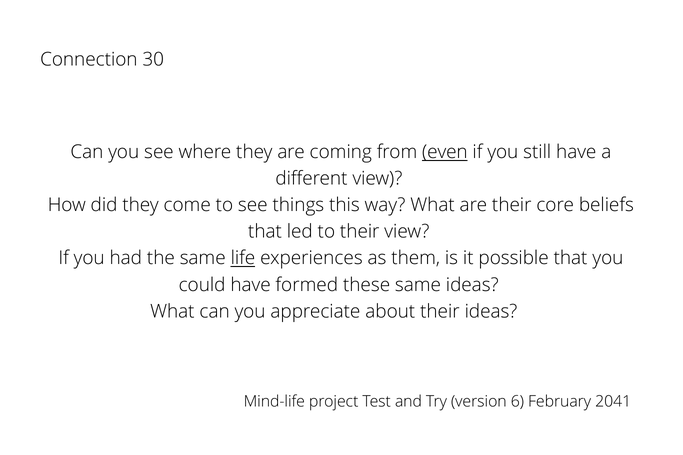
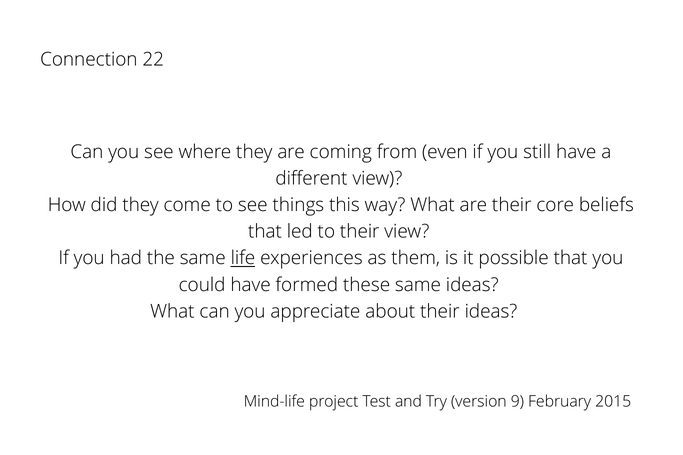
30: 30 -> 22 (153, 60)
even underline: present -> none (445, 152)
6: 6 -> 9 (517, 402)
2041: 2041 -> 2015 (613, 402)
